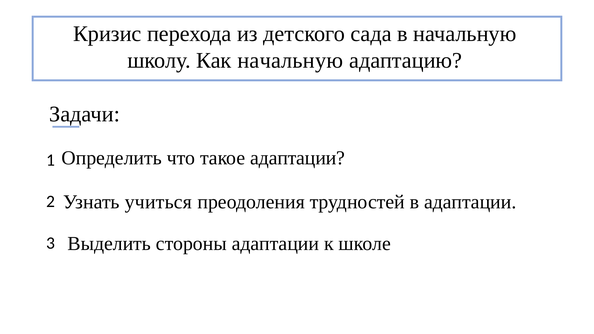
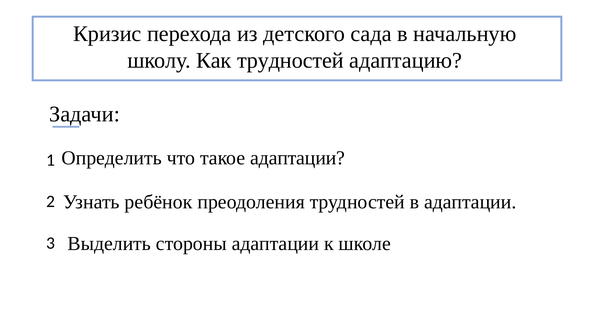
Как начальную: начальную -> трудностей (290, 61)
учиться: учиться -> ребёнок (159, 202)
